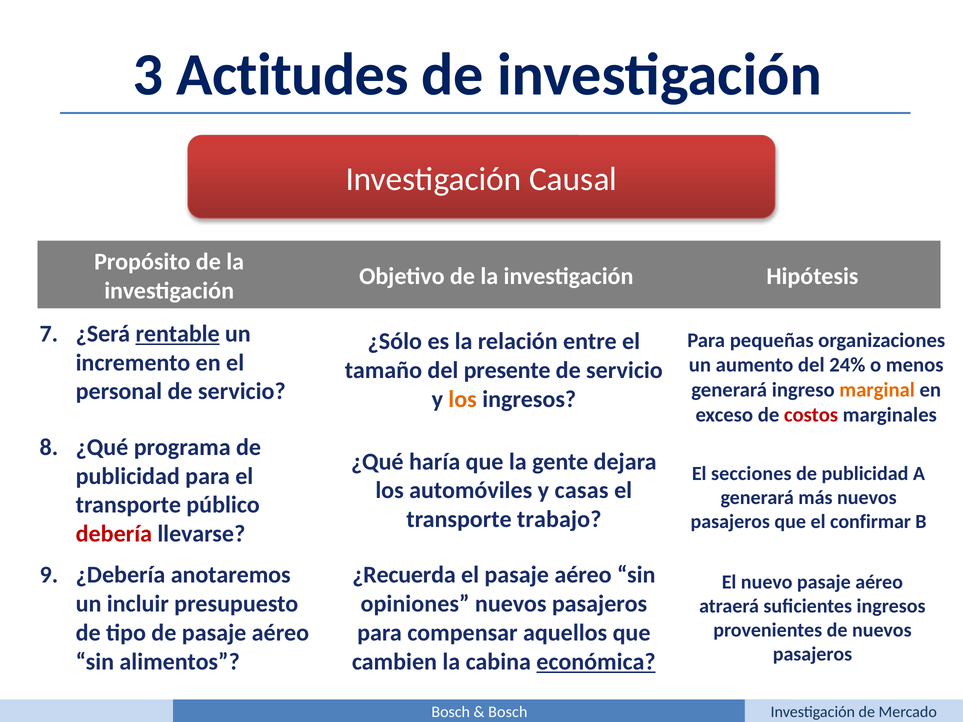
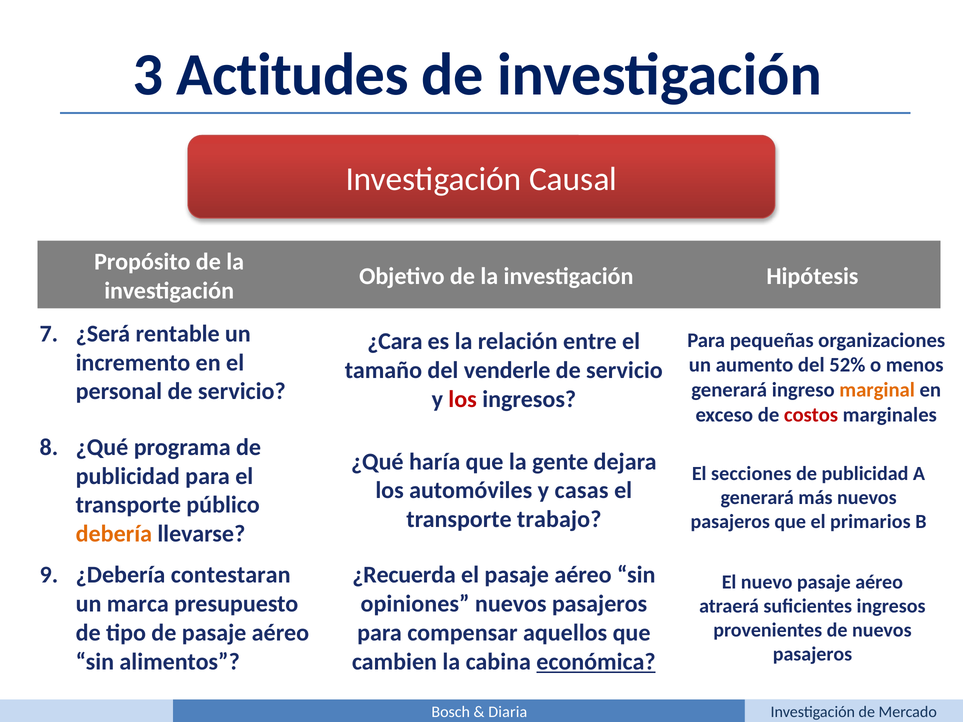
rentable underline: present -> none (178, 334)
¿Sólo: ¿Sólo -> ¿Cara (395, 341)
24%: 24% -> 52% (847, 365)
presente: presente -> venderle (507, 370)
los colour: orange -> red (463, 399)
confirmar: confirmar -> primarios (870, 522)
debería colour: red -> orange (114, 534)
anotaremos: anotaremos -> contestaran (231, 575)
incluir: incluir -> marca (138, 604)
Bosch: Bosch -> Diaria (508, 712)
